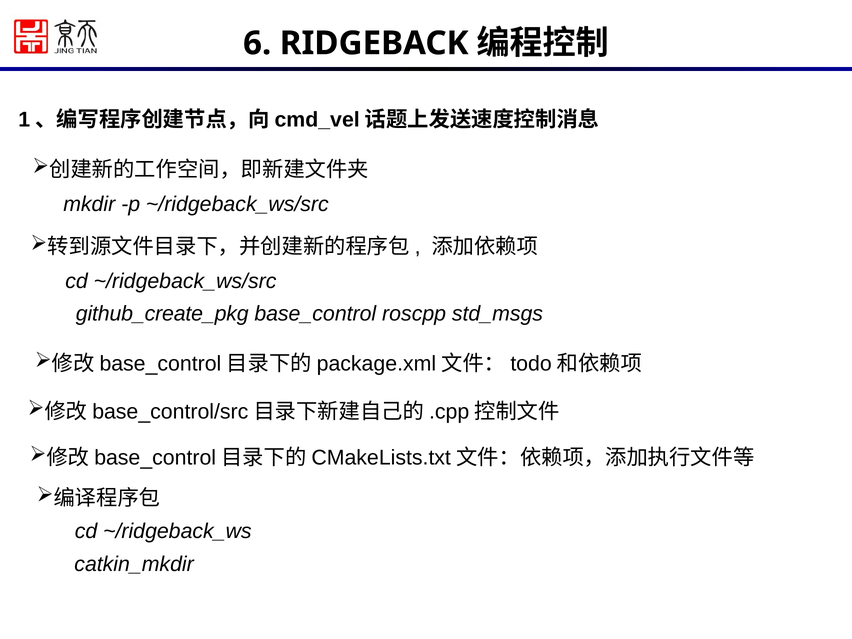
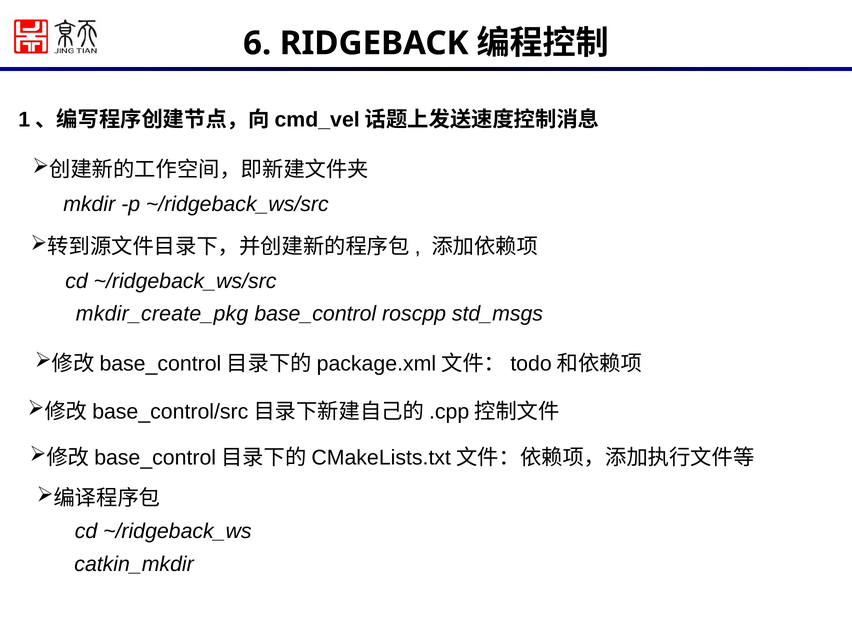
github_create_pkg: github_create_pkg -> mkdir_create_pkg (162, 314)
